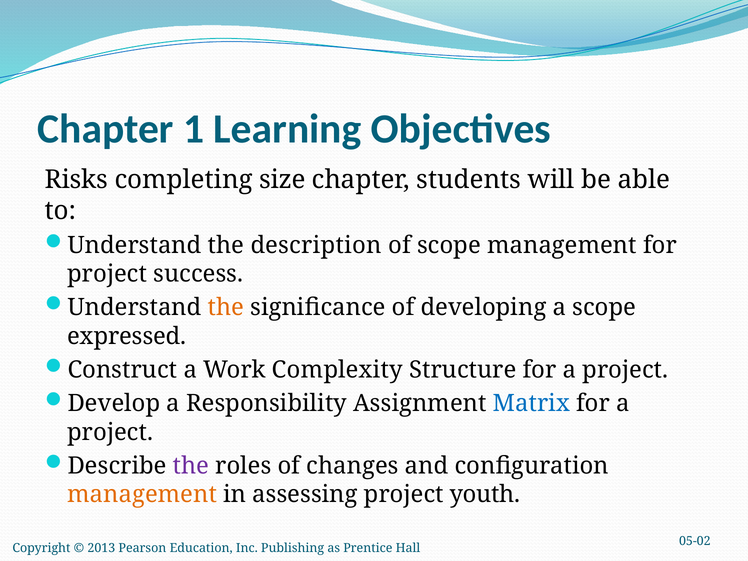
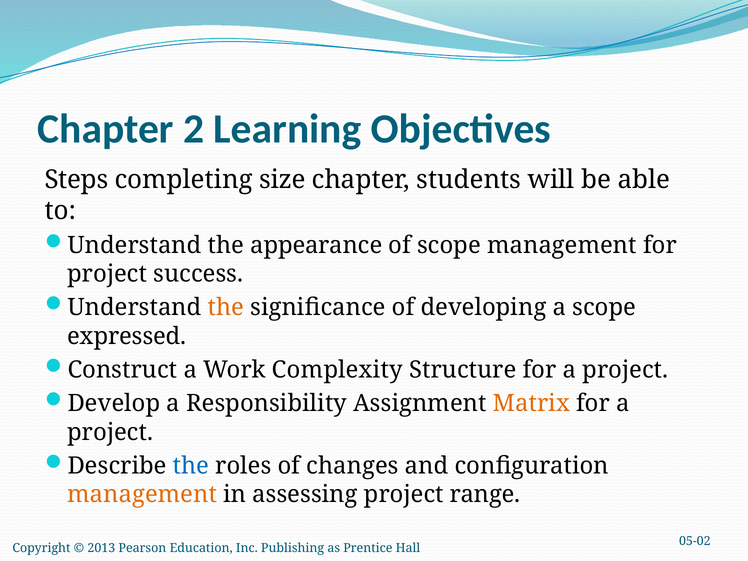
1: 1 -> 2 (194, 129)
Risks: Risks -> Steps (76, 179)
description: description -> appearance (316, 245)
Matrix colour: blue -> orange (531, 404)
the colour: purple -> blue (191, 466)
youth: youth -> range (485, 494)
